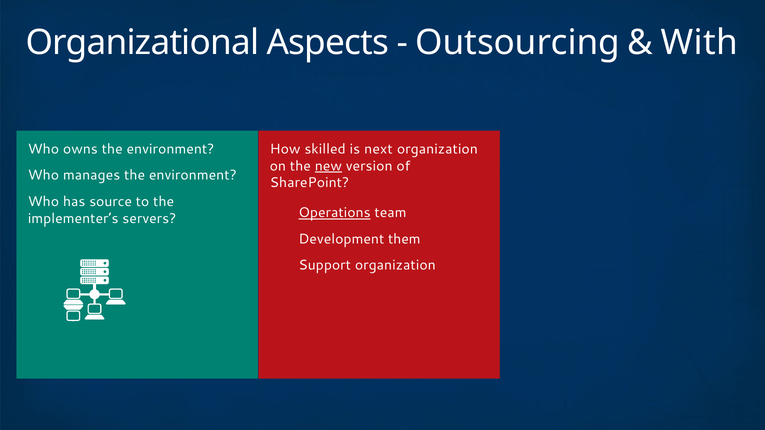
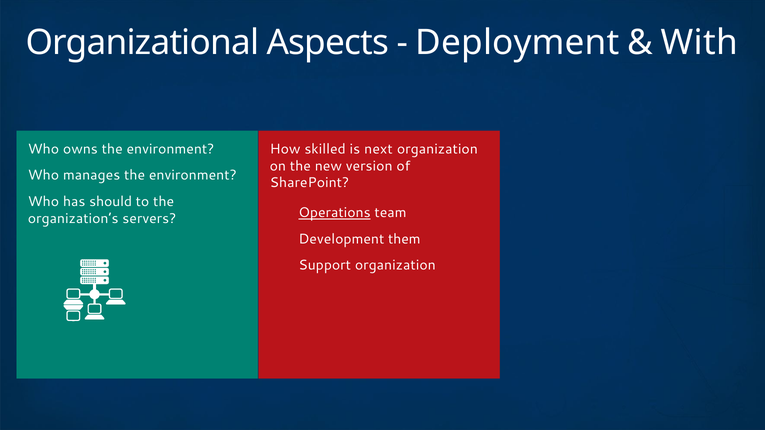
Outsourcing: Outsourcing -> Deployment (518, 43)
new underline: present -> none (328, 166)
source: source -> should (111, 202)
implementer’s: implementer’s -> organization’s (73, 219)
